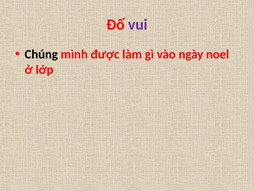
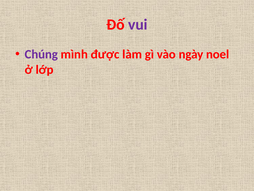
Chúng colour: black -> purple (41, 54)
